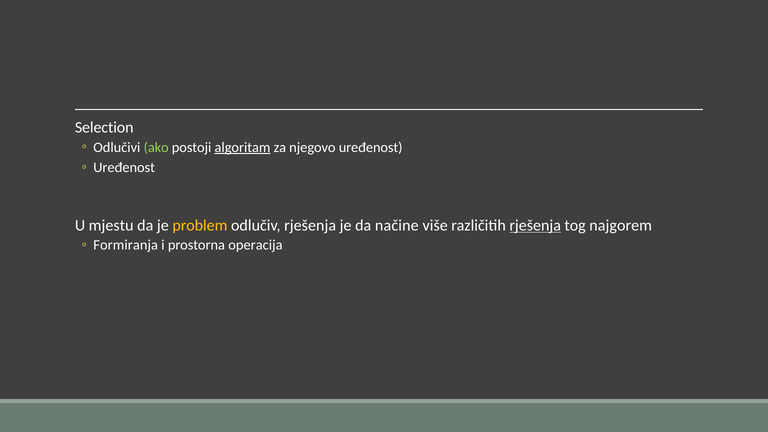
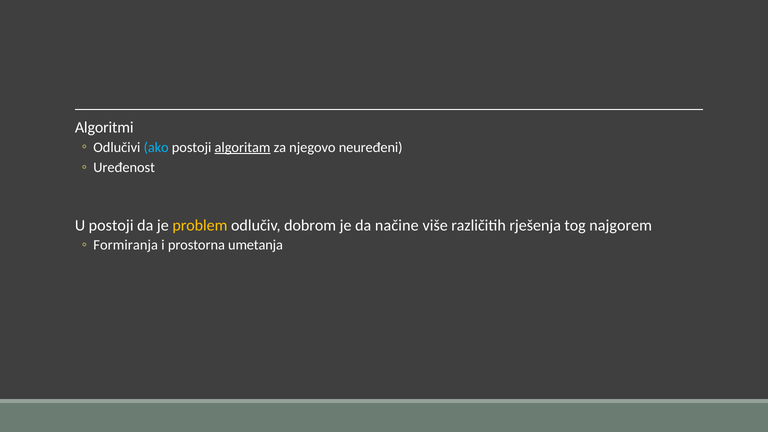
Selection: Selection -> Algoritmi (104, 128)
ako colour: light green -> light blue (156, 147)
njegovo uređenost: uređenost -> neuređeni (371, 147)
U mjestu: mjestu -> postoji (111, 225)
odlučiv rješenja: rješenja -> dobrom (310, 225)
rješenja underline: present -> none (535, 225)
operacija: operacija -> umetanja (256, 245)
